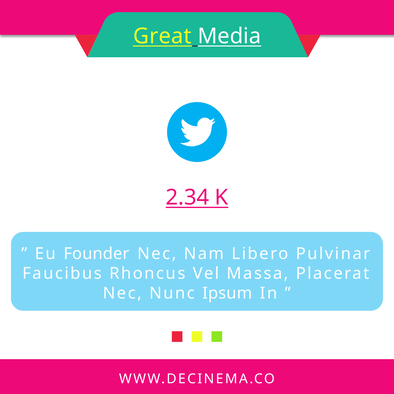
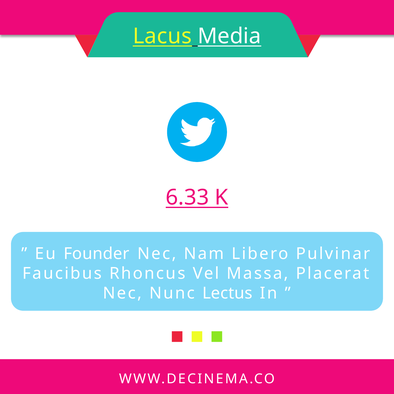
Great: Great -> Lacus (162, 36)
2.34: 2.34 -> 6.33 (187, 197)
Ipsum: Ipsum -> Lectus (227, 293)
